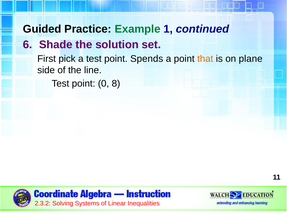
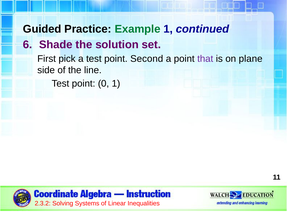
Spends: Spends -> Second (147, 59)
that colour: orange -> purple (205, 59)
0 8: 8 -> 1 (116, 84)
